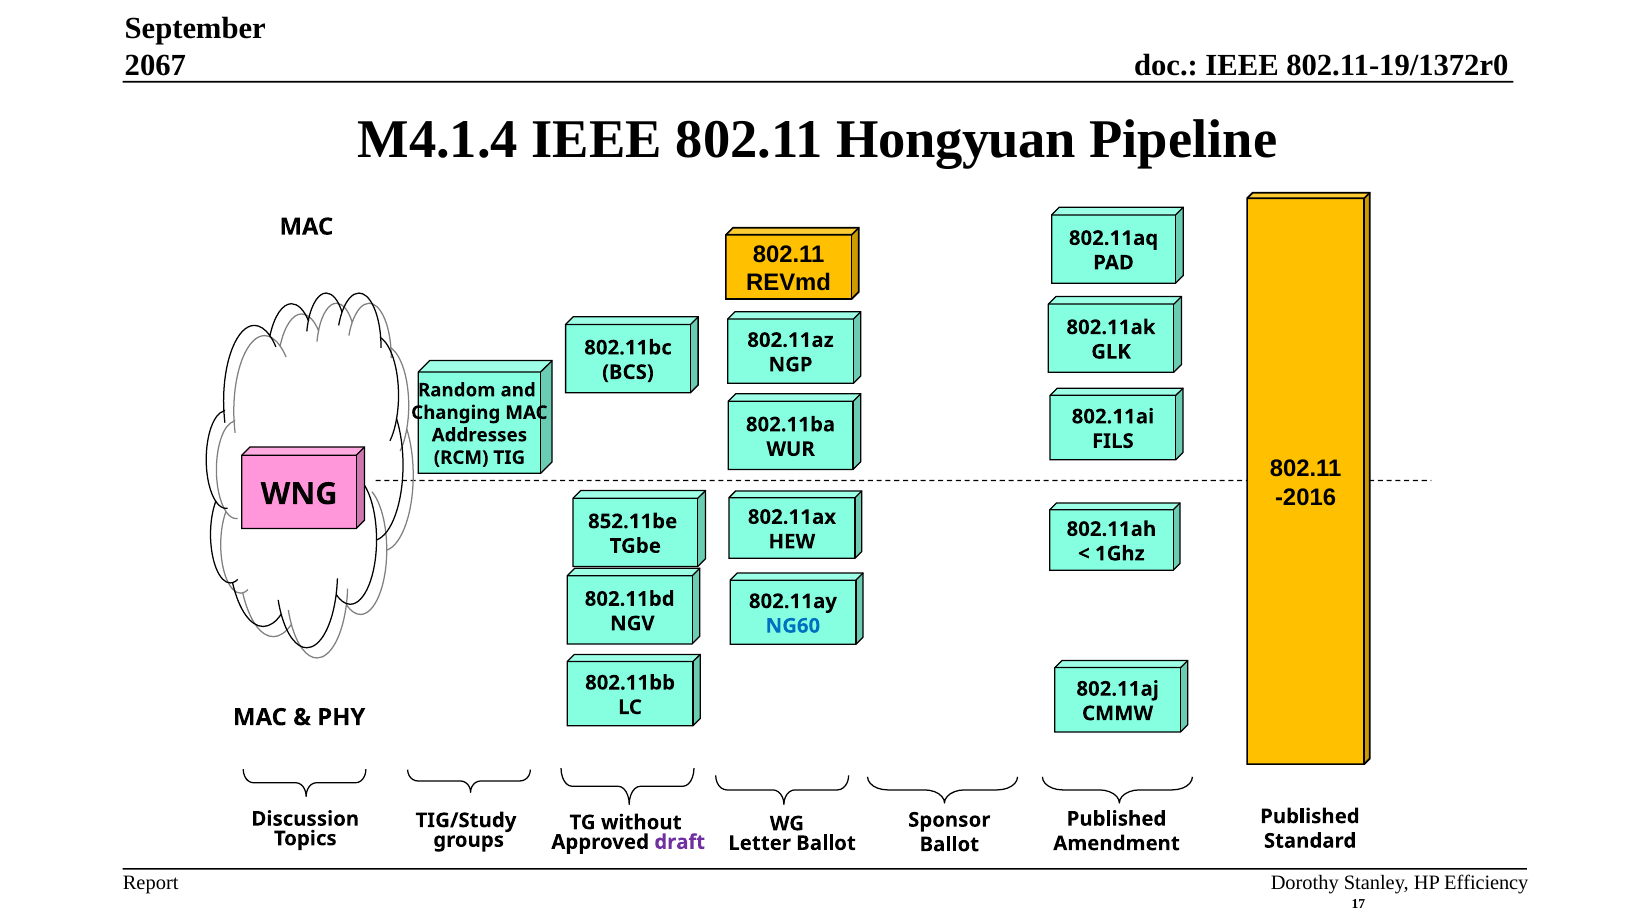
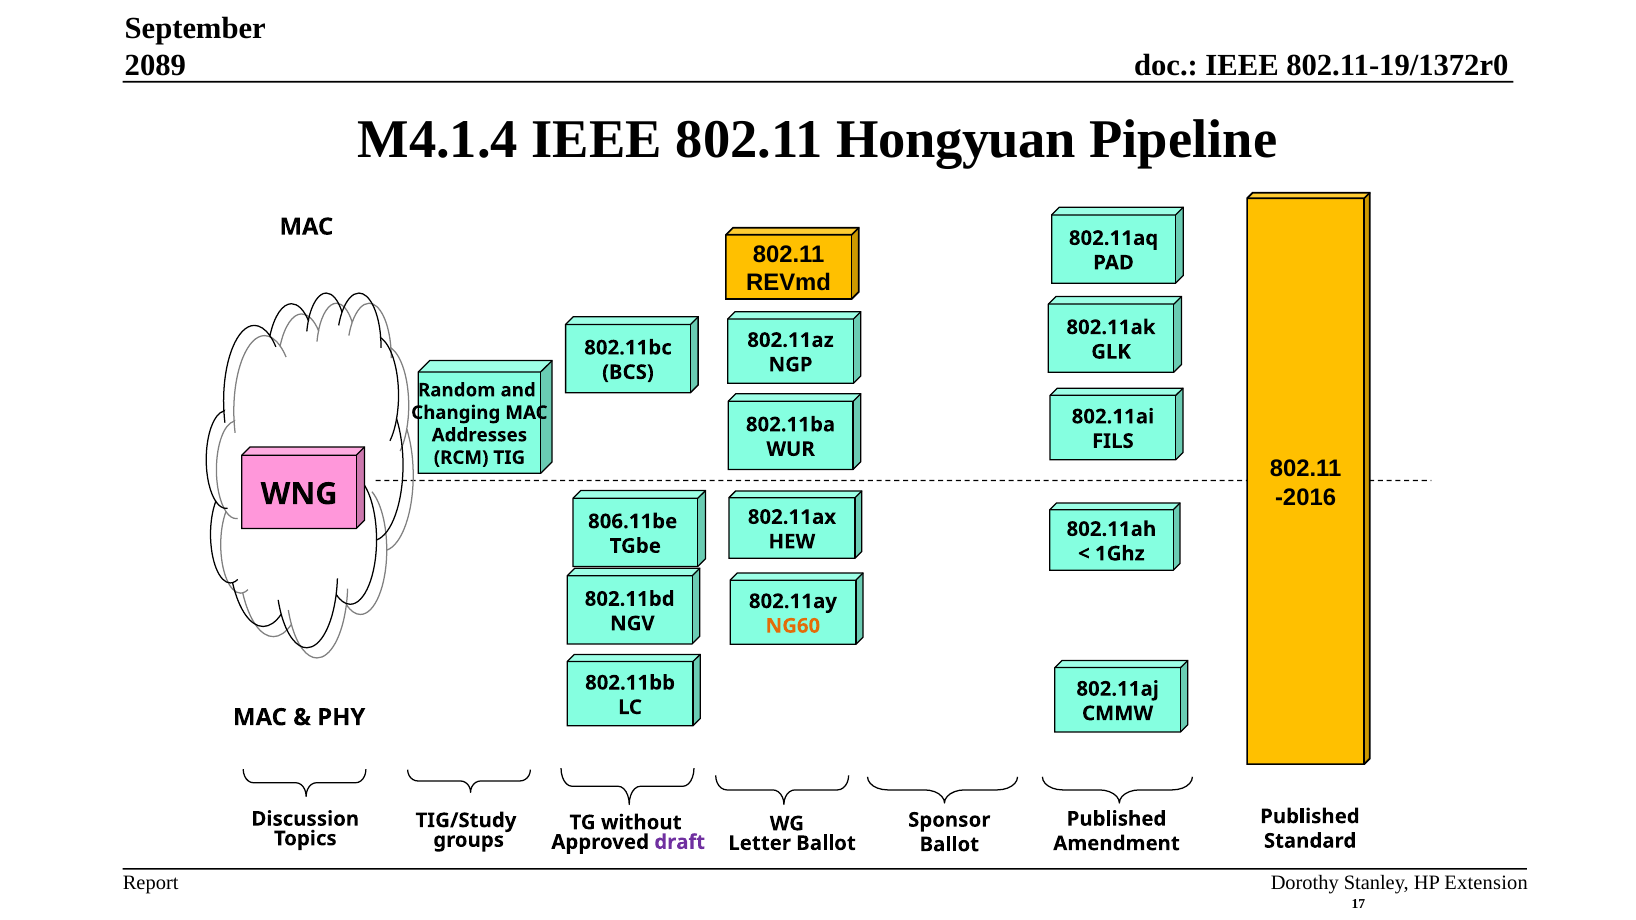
2067: 2067 -> 2089 (155, 65)
852.11be: 852.11be -> 806.11be (633, 522)
NG60 colour: blue -> orange (793, 626)
Efficiency: Efficiency -> Extension (1486, 883)
